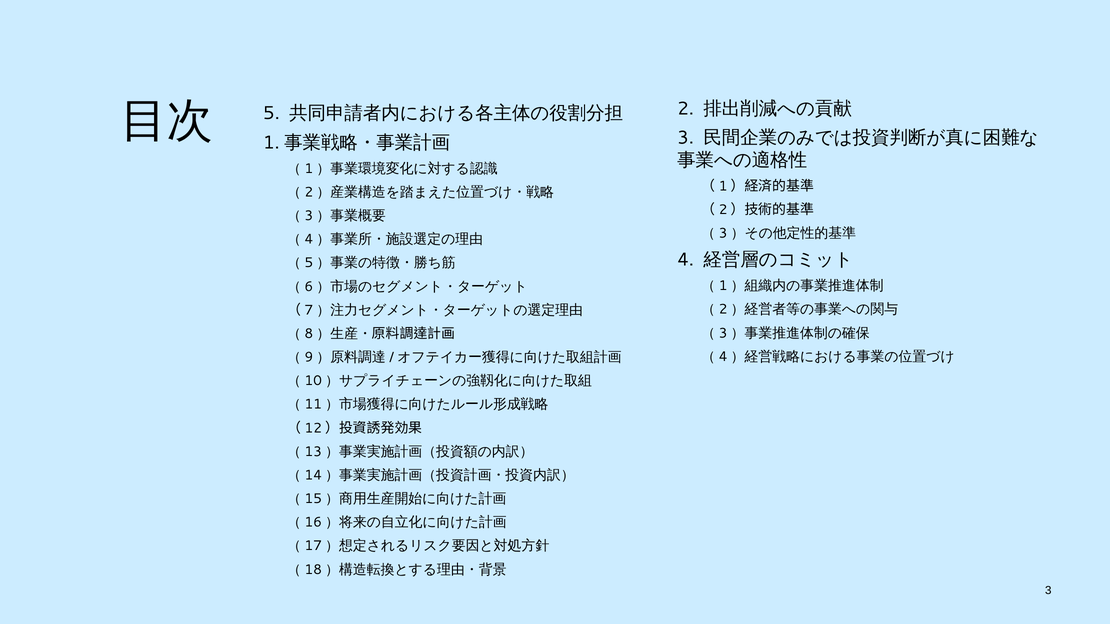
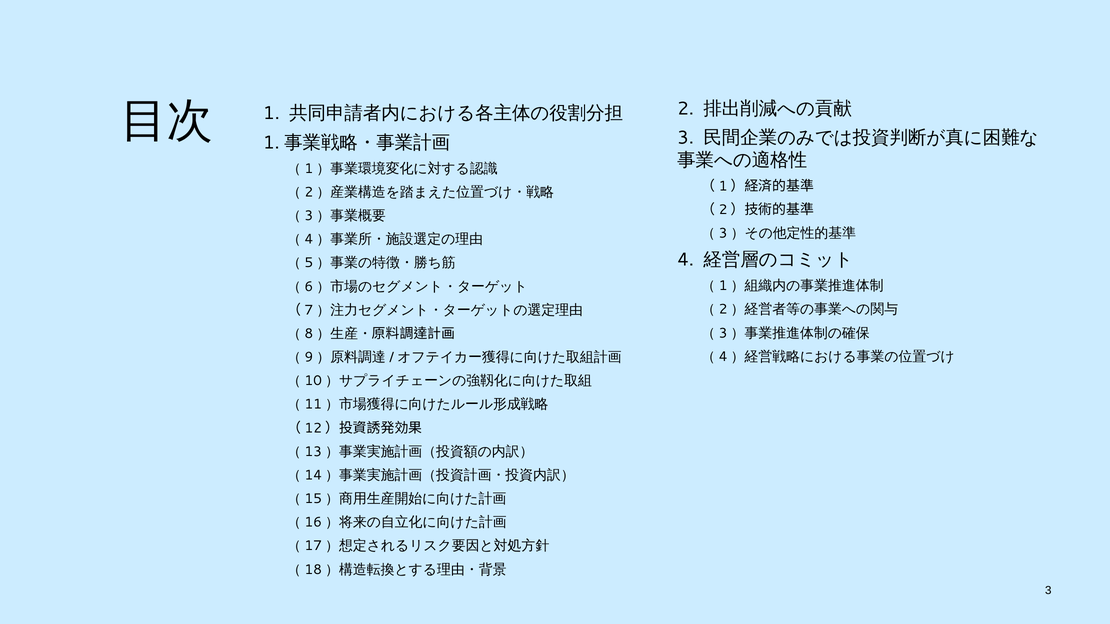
5: 5 -> 1 (271, 113)
